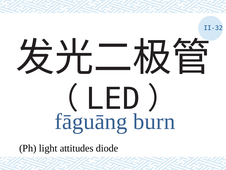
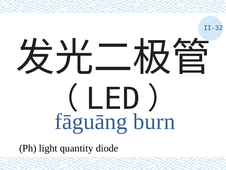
attitudes: attitudes -> quantity (77, 148)
